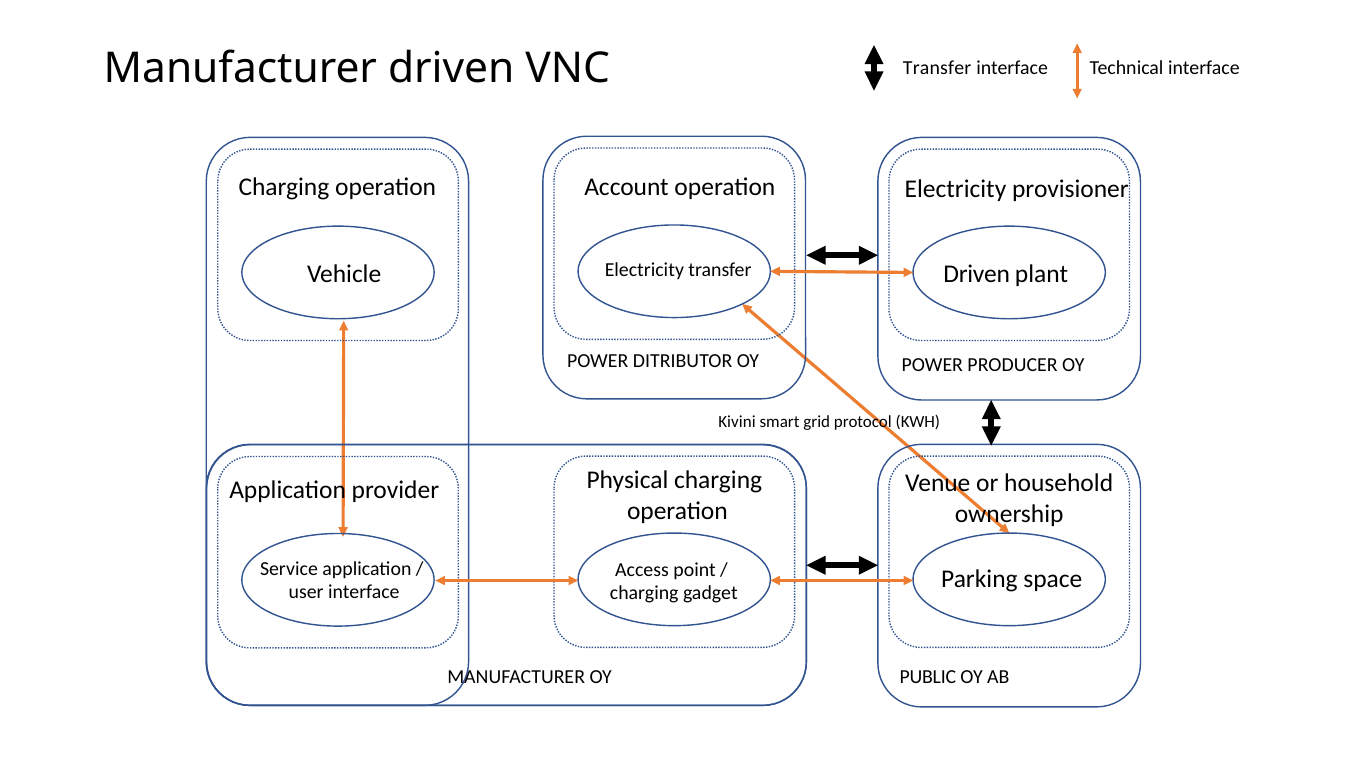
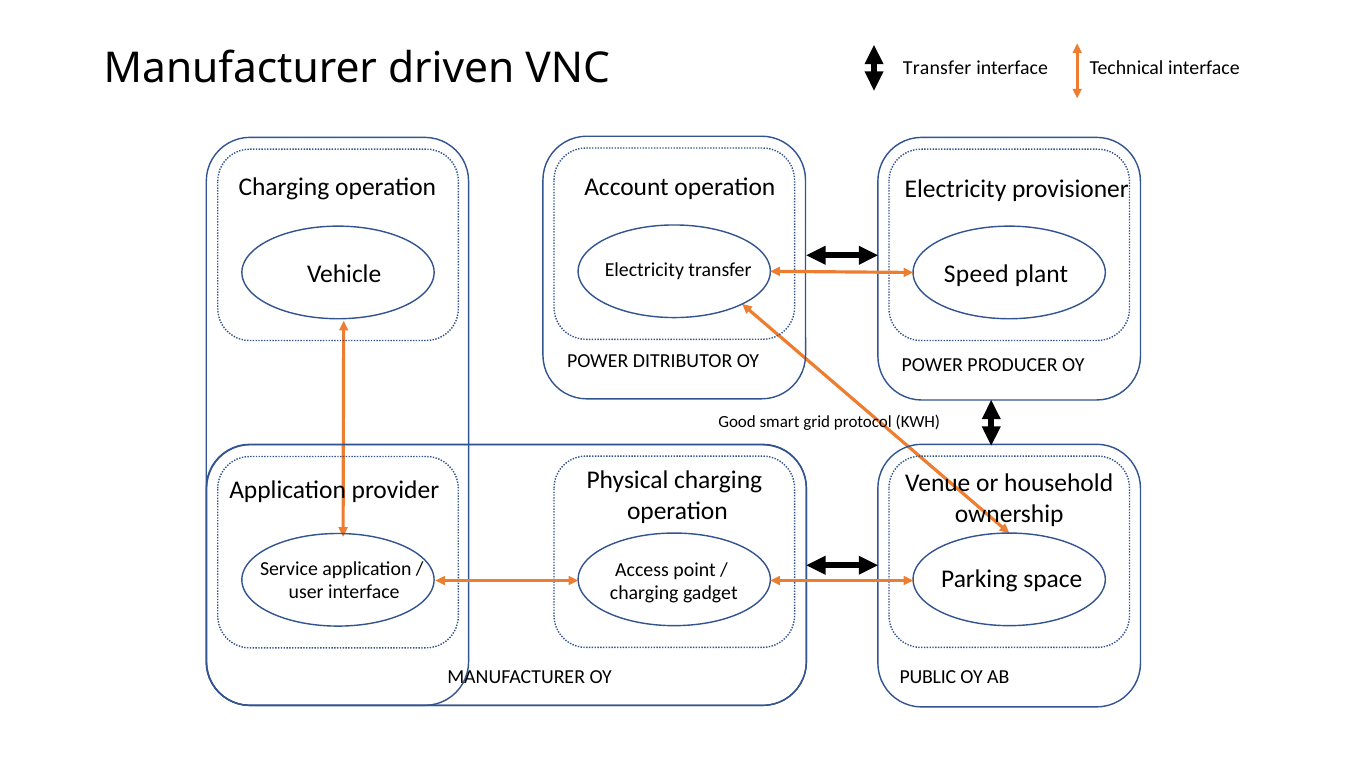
Driven: Driven -> Speed (976, 274)
Kivini: Kivini -> Good (737, 422)
